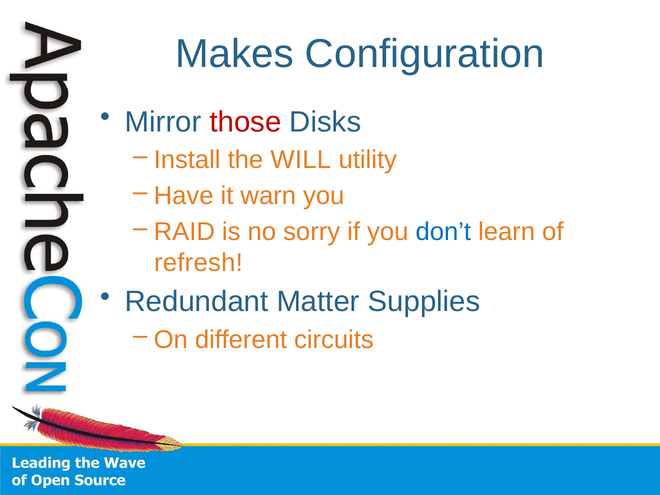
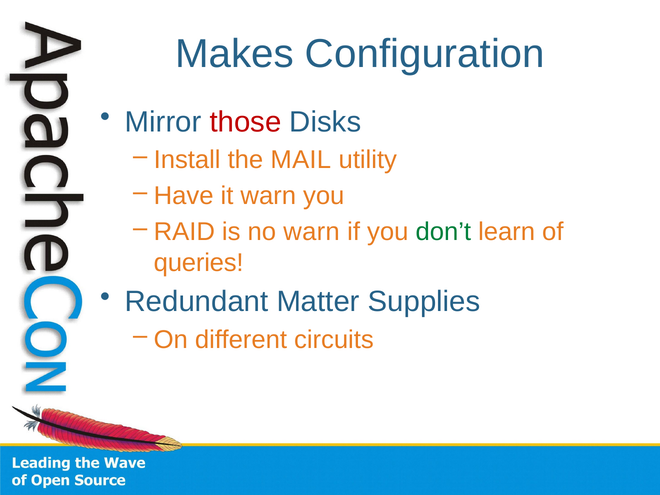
WILL: WILL -> MAIL (301, 160)
no sorry: sorry -> warn (312, 232)
don’t colour: blue -> green (443, 232)
refresh: refresh -> queries (199, 263)
